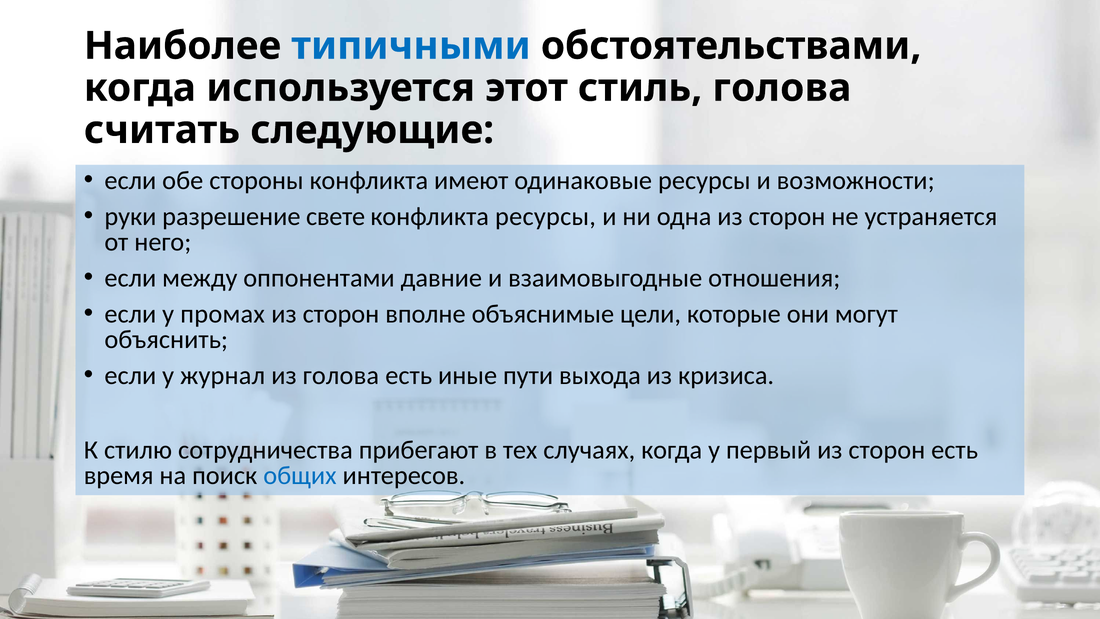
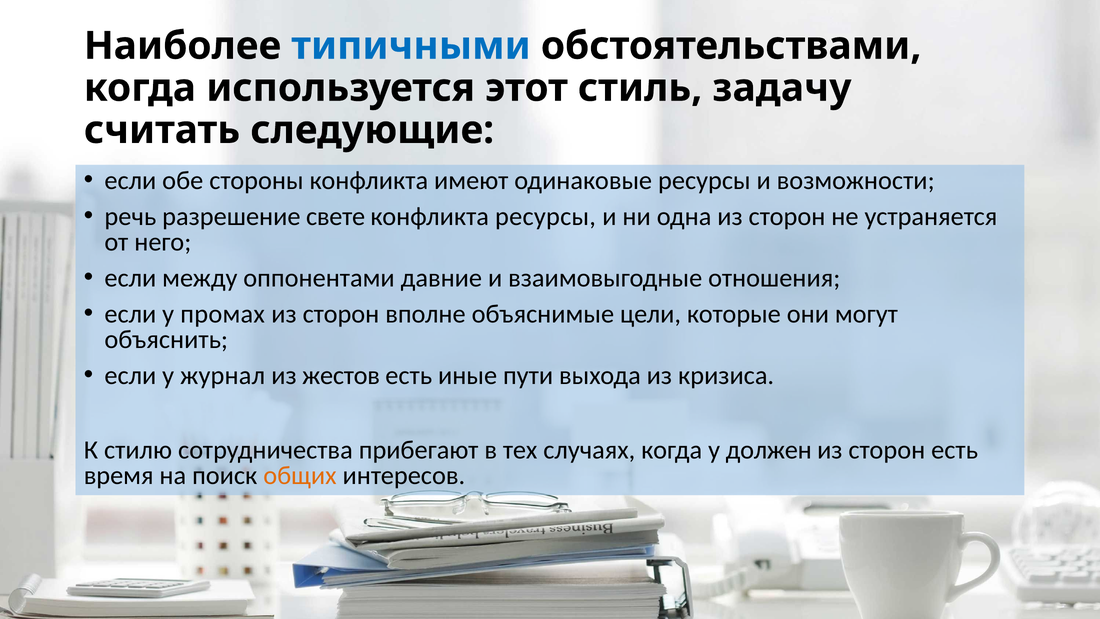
стиль голова: голова -> задачу (782, 88)
руки: руки -> речь (130, 217)
из голова: голова -> жестов (341, 375)
первый: первый -> должен (769, 450)
общих colour: blue -> orange (300, 476)
